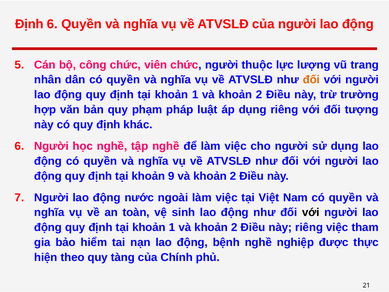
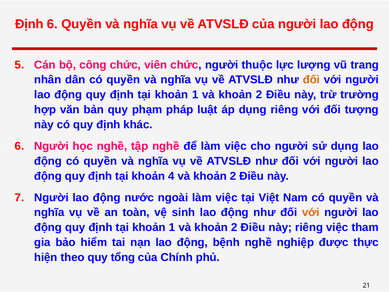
9: 9 -> 4 (171, 176)
với colour: black -> orange (311, 212)
tàng: tàng -> tổng (123, 257)
